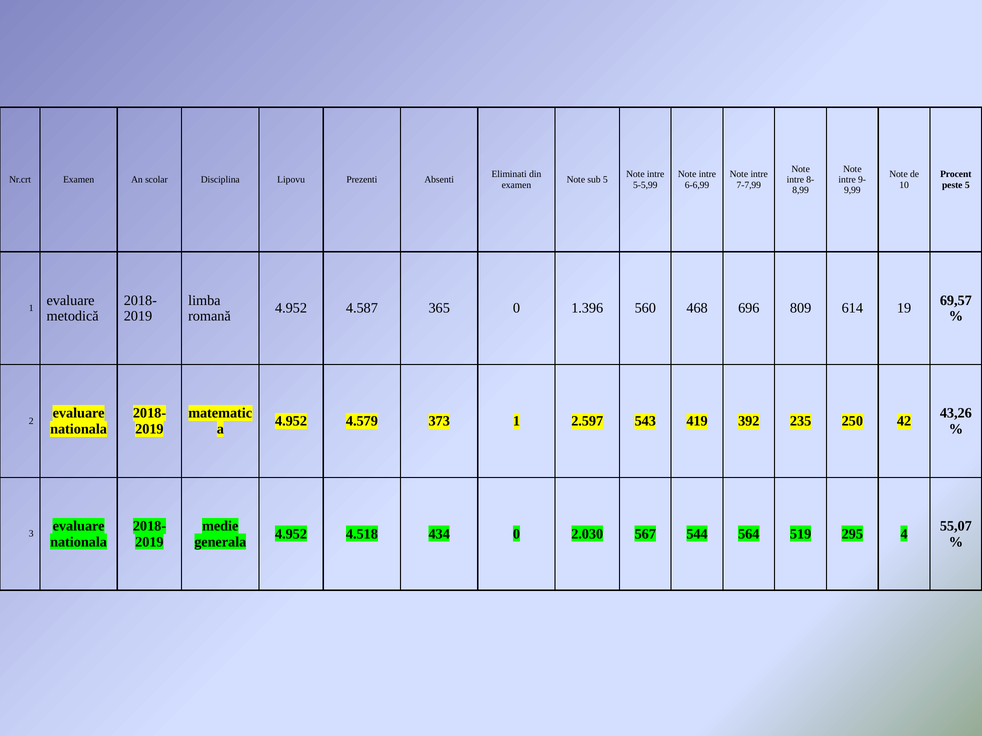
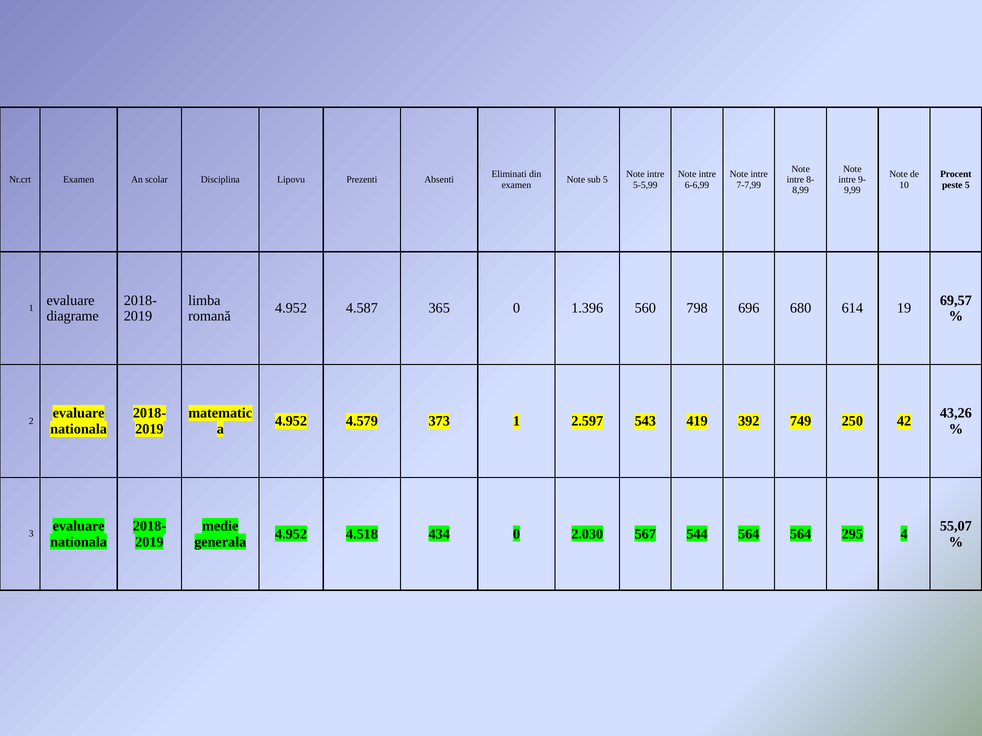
468: 468 -> 798 (697, 308)
809: 809 -> 680 (801, 308)
metodică: metodică -> diagrame (73, 316)
235: 235 -> 749 (801, 421)
564 519: 519 -> 564 (801, 534)
